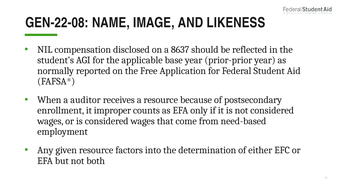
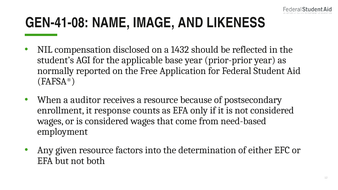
GEN-22-08: GEN-22-08 -> GEN-41-08 (57, 23)
8637: 8637 -> 1432 (180, 50)
improper: improper -> response (112, 111)
